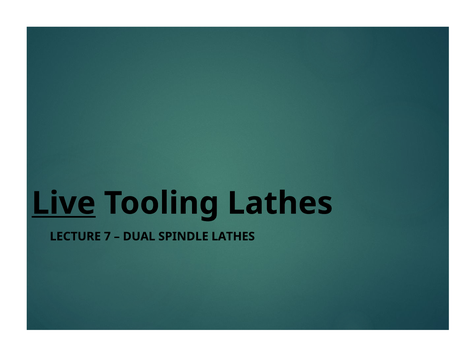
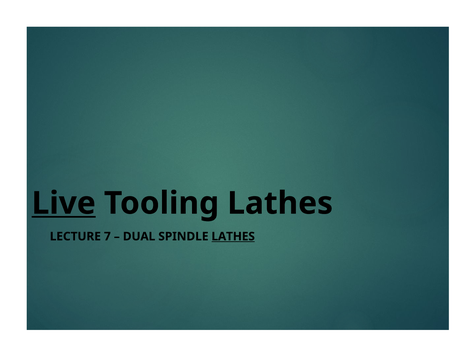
LATHES underline: none -> present (233, 237)
